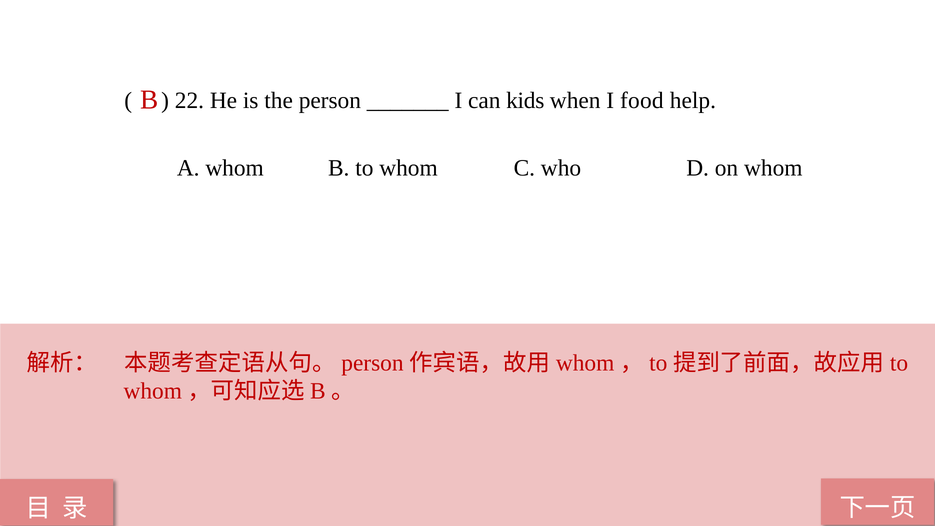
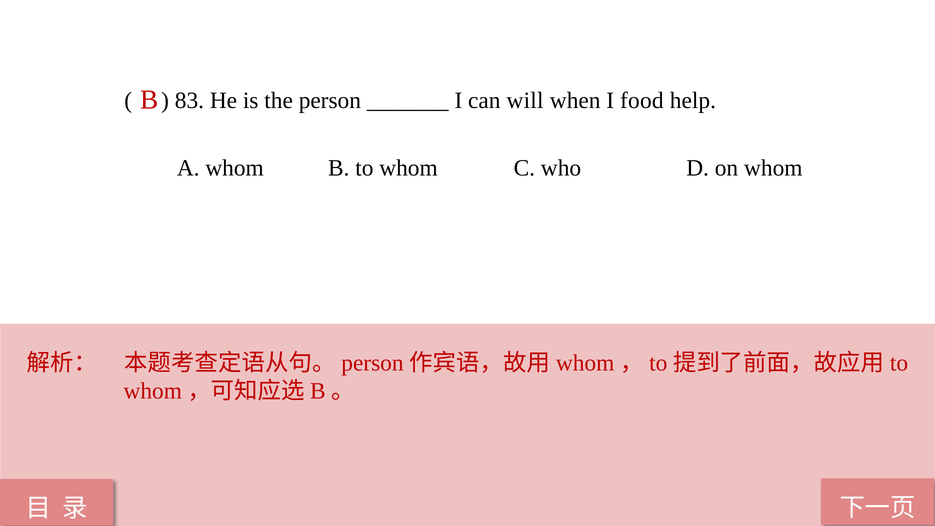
22: 22 -> 83 (189, 100)
kids: kids -> will (525, 100)
